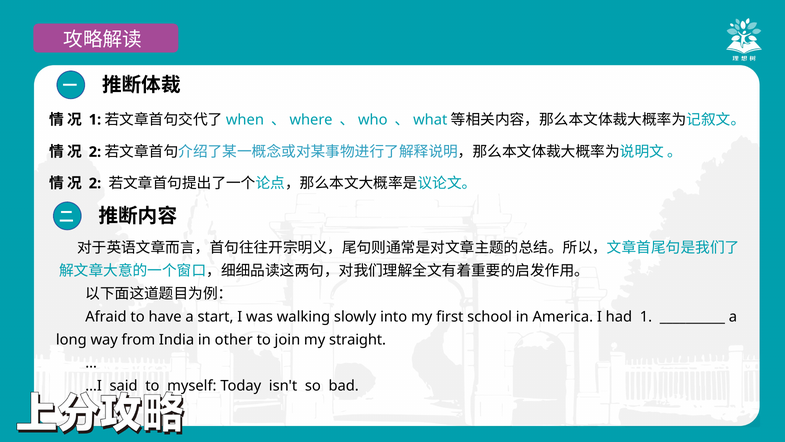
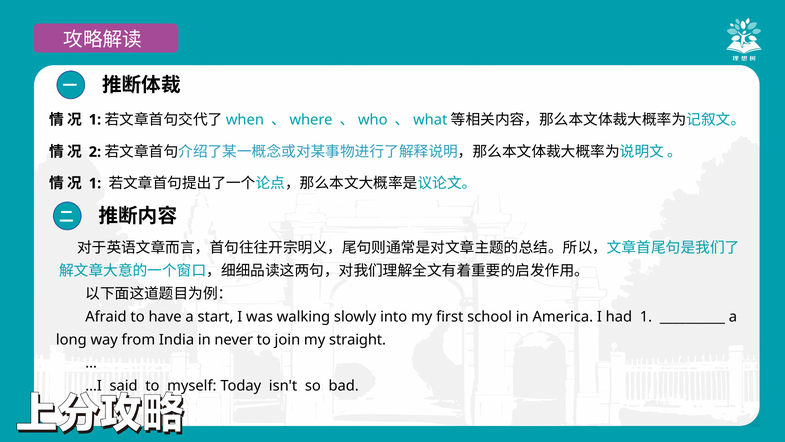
2: 2 -> 1 (95, 183)
other: other -> never (234, 339)
